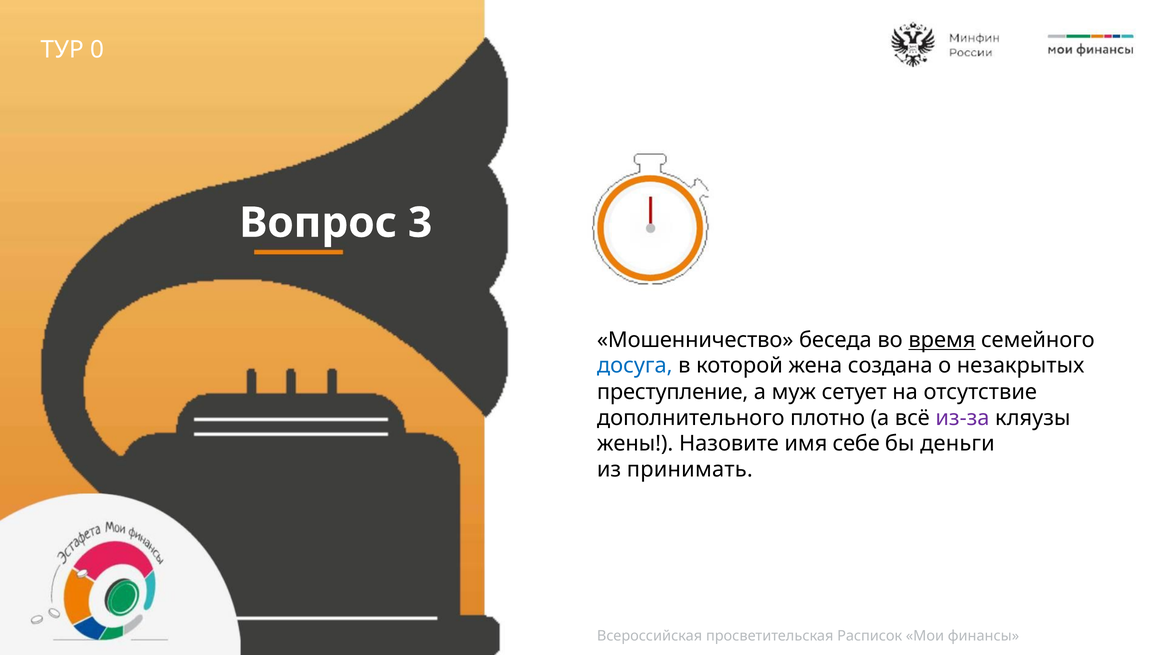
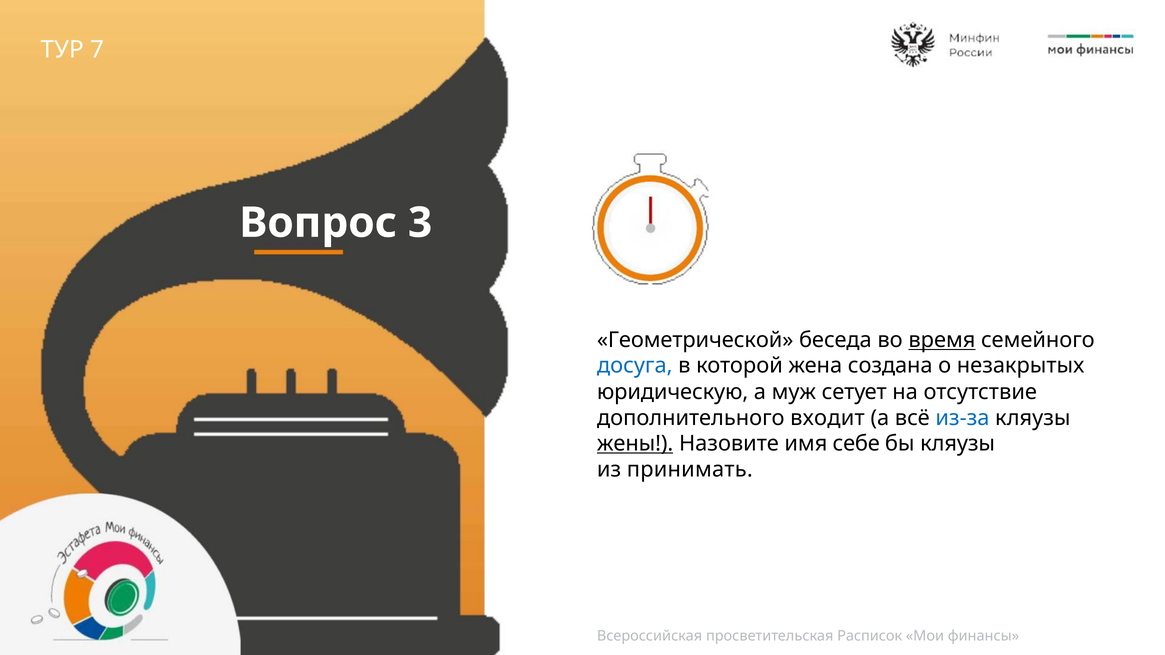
0: 0 -> 7 (97, 50)
Мошенничество: Мошенничество -> Геометрической (695, 340)
преступление: преступление -> юридическую (673, 392)
плотно: плотно -> входит (827, 418)
из-за colour: purple -> blue (962, 418)
жены underline: none -> present (635, 444)
бы деньги: деньги -> кляузы (958, 444)
